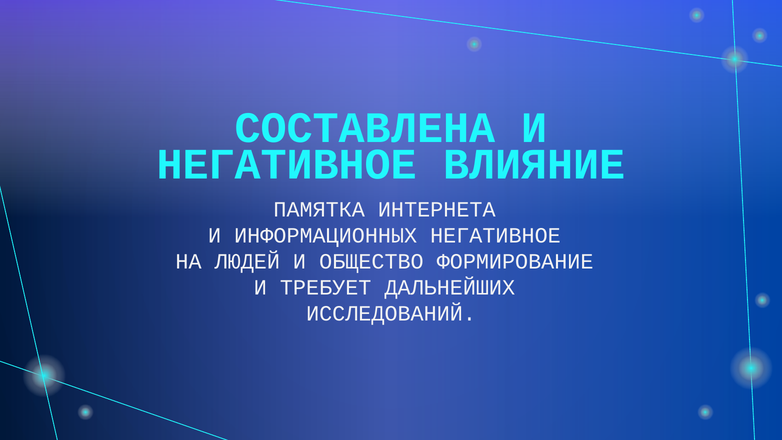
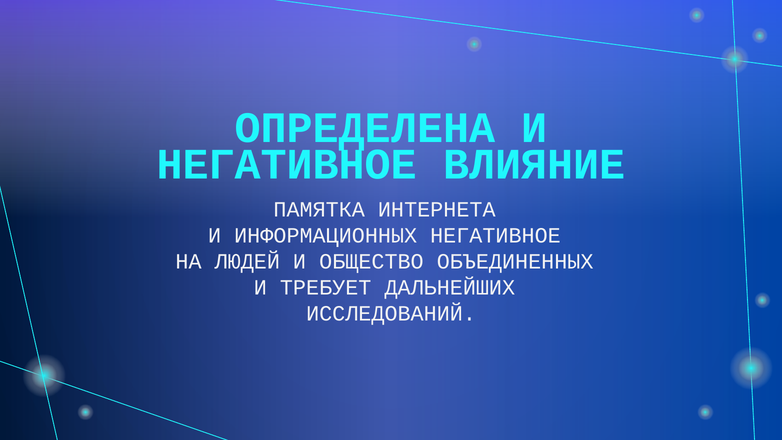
СОСТАВЛЕНА: СОСТАВЛЕНА -> ОПРЕДЕЛЕНА (365, 128)
ФОРМИРОВАНИЕ: ФОРМИРОВАНИЕ -> ОБЪЕДИНЕННЫХ (515, 262)
